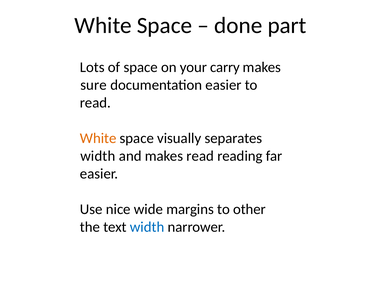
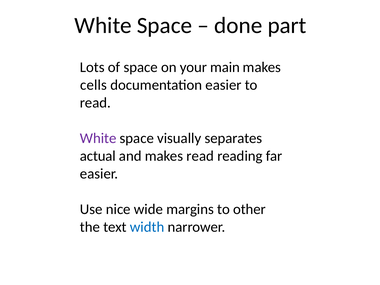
carry: carry -> main (225, 67)
sure: sure -> cells (93, 85)
White colour: orange -> purple (98, 138)
width: width -> actual (98, 156)
